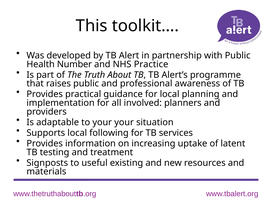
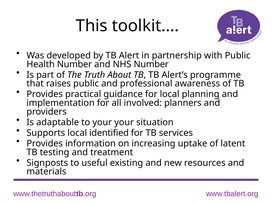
NHS Practice: Practice -> Number (151, 64)
following: following -> identified (109, 133)
